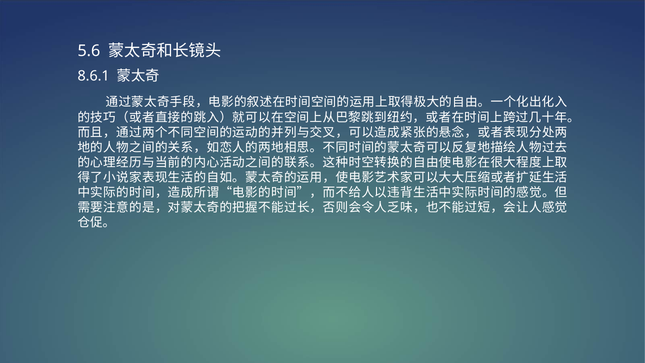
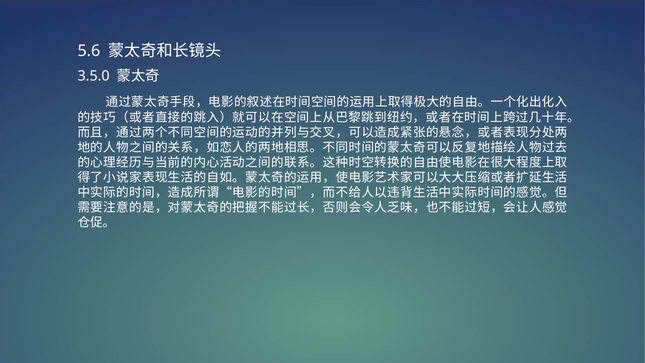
8.6.1: 8.6.1 -> 3.5.0 (94, 76)
